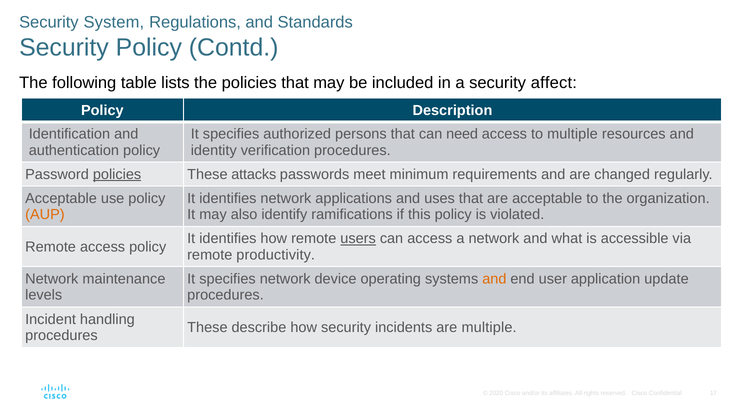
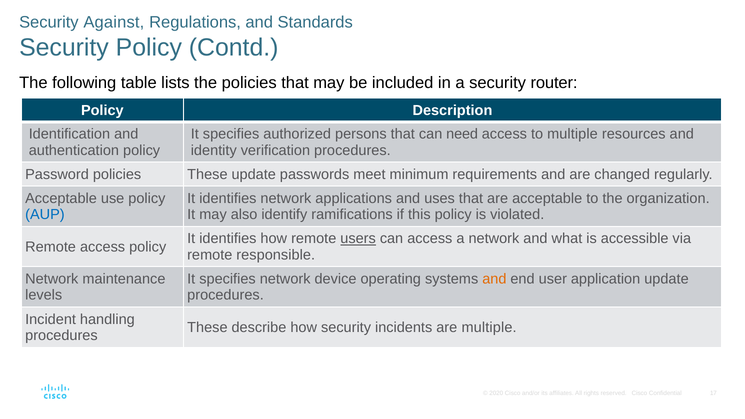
System: System -> Against (114, 22)
affect: affect -> router (554, 83)
policies underline: present -> none (117, 174)
These attacks: attacks -> update (254, 174)
AUP colour: orange -> blue (45, 215)
productivity: productivity -> responsible (276, 255)
